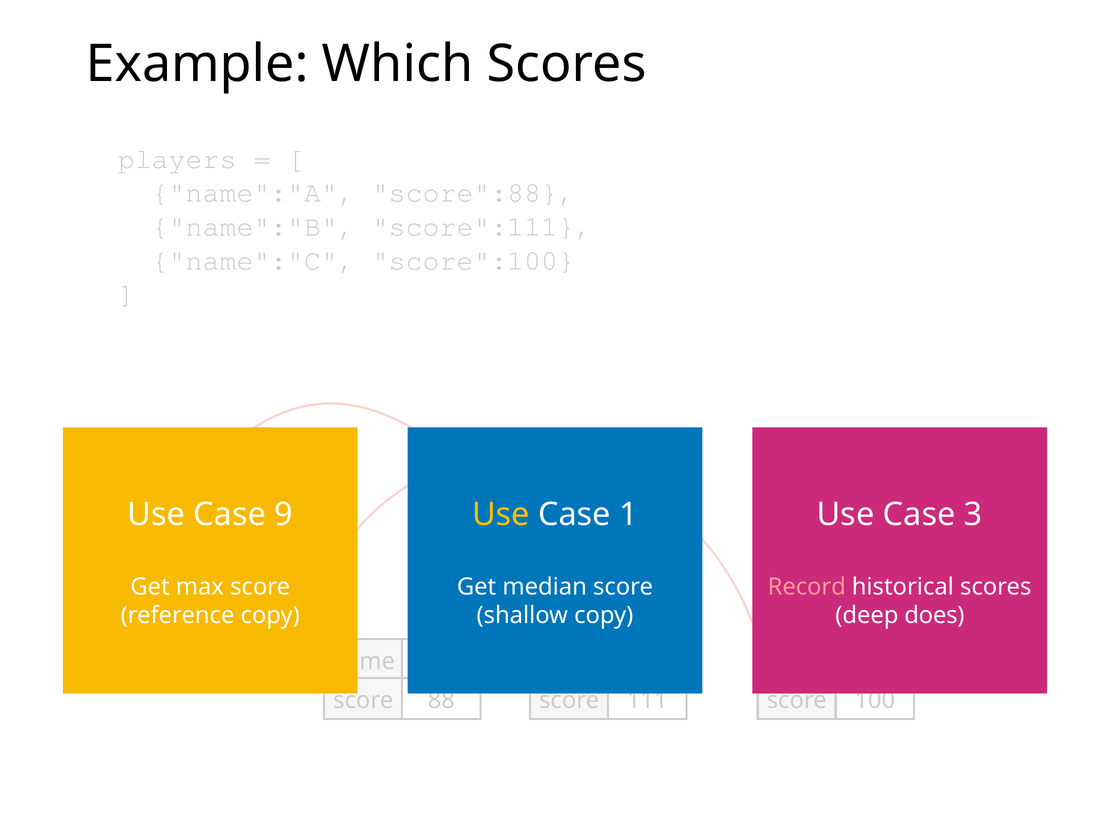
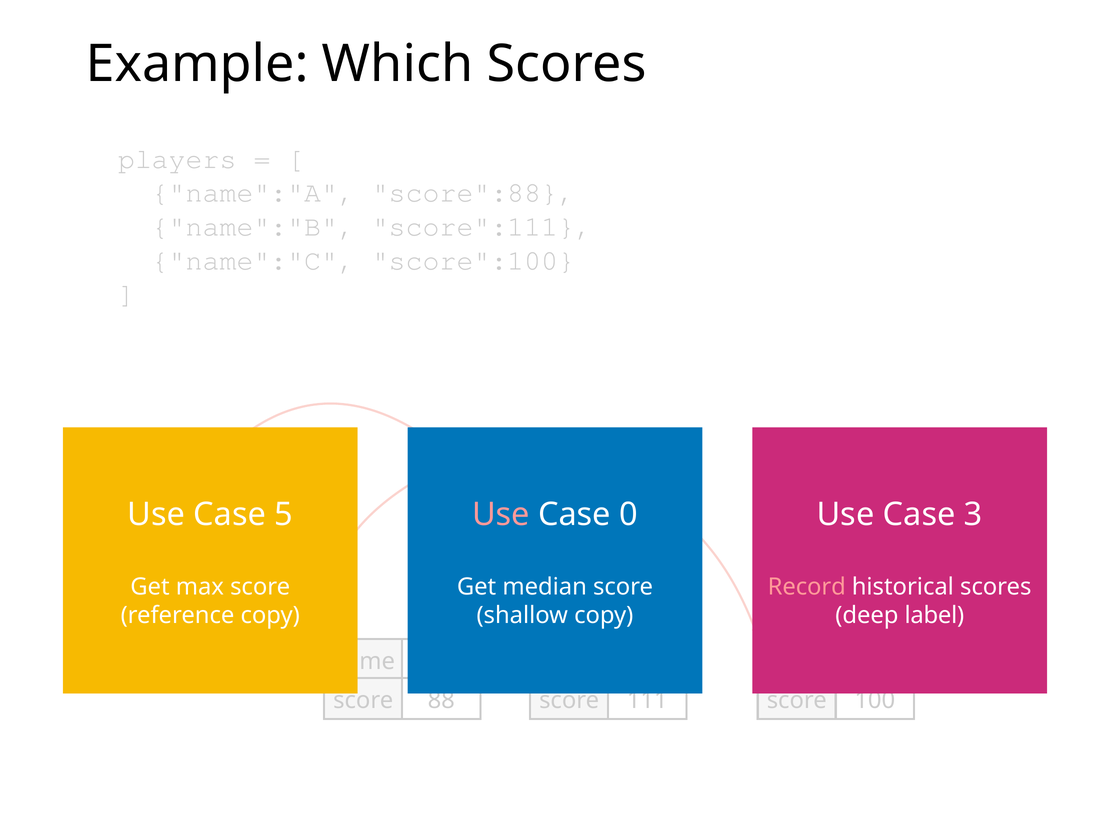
9: 9 -> 5 (284, 514)
Use colour: yellow -> pink (501, 514)
1: 1 -> 0 (628, 514)
does: does -> label (934, 615)
